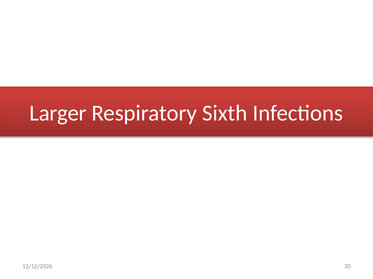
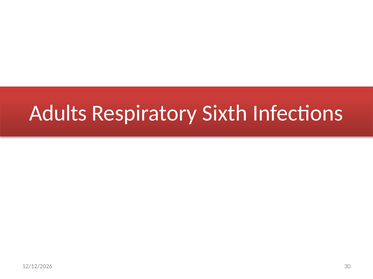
Larger: Larger -> Adults (58, 113)
